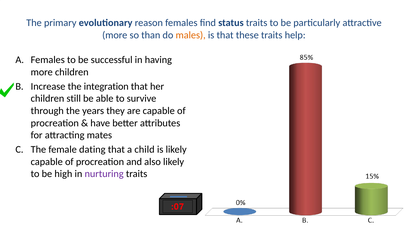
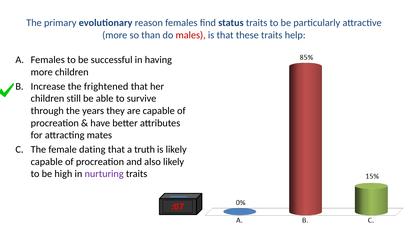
males colour: orange -> red (191, 35)
integration: integration -> frightened (106, 87)
child: child -> truth (145, 150)
